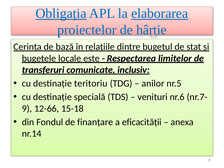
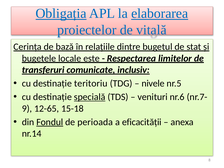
hârtie: hârtie -> vitală (151, 30)
anilor: anilor -> nivele (153, 83)
specială underline: none -> present (90, 97)
12-66: 12-66 -> 12-65 (47, 109)
Fondul underline: none -> present (50, 122)
finanțare: finanțare -> perioada (95, 122)
